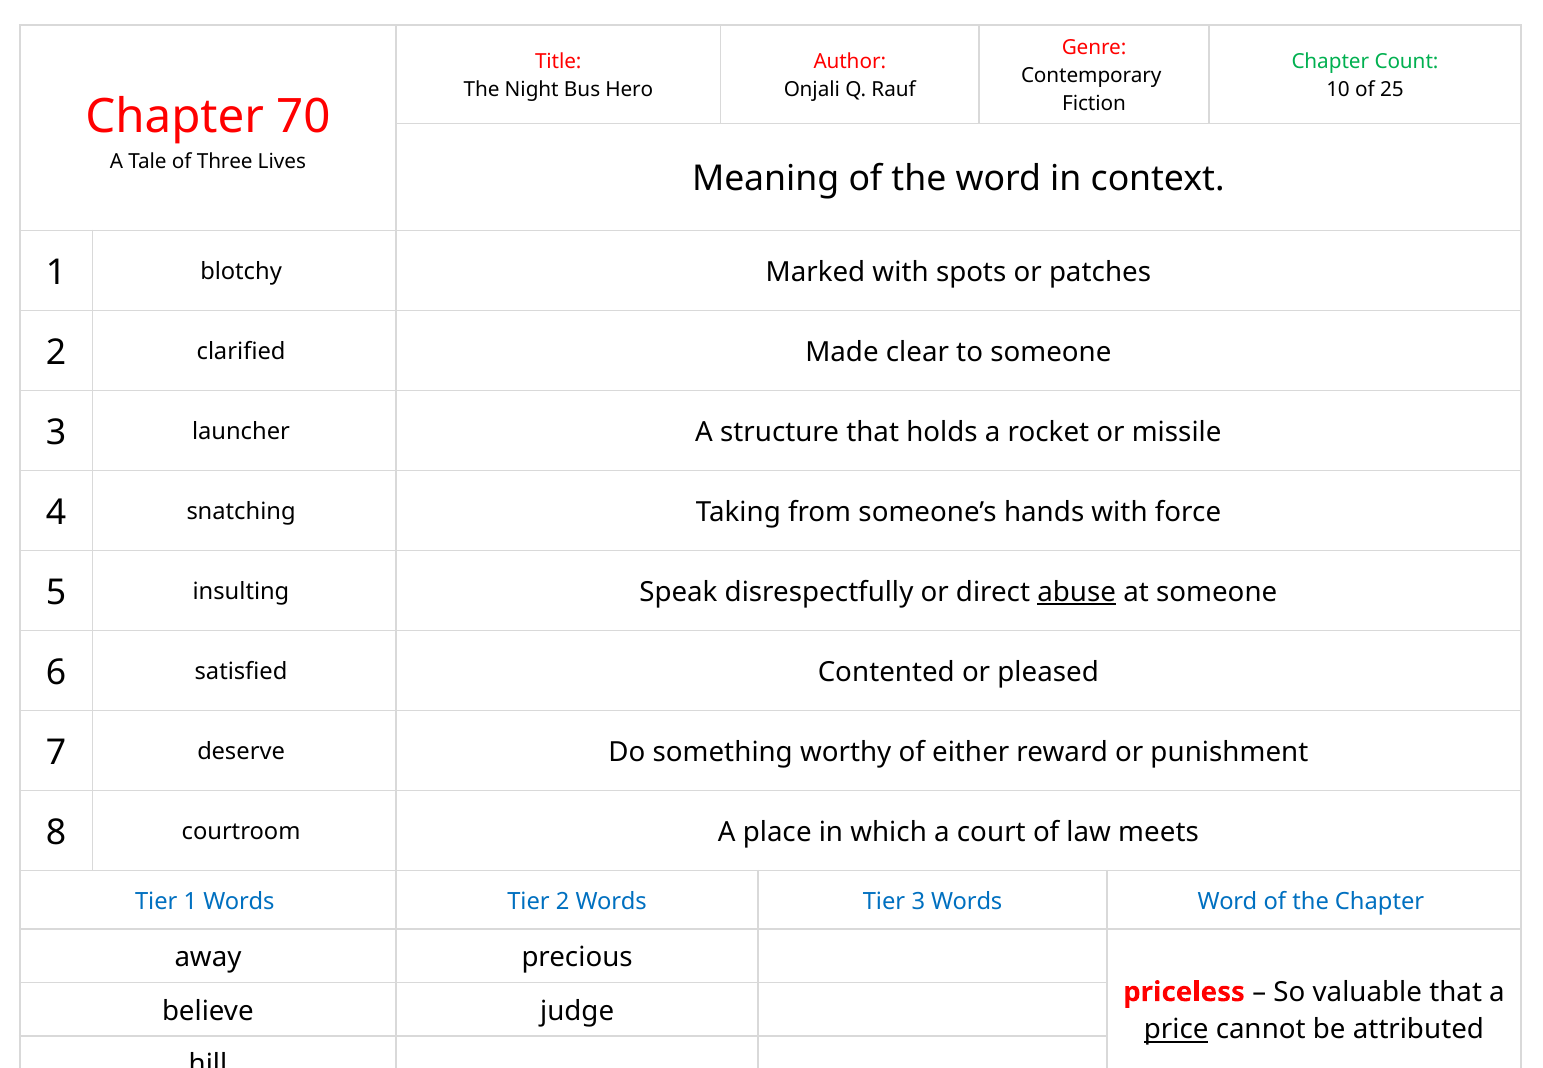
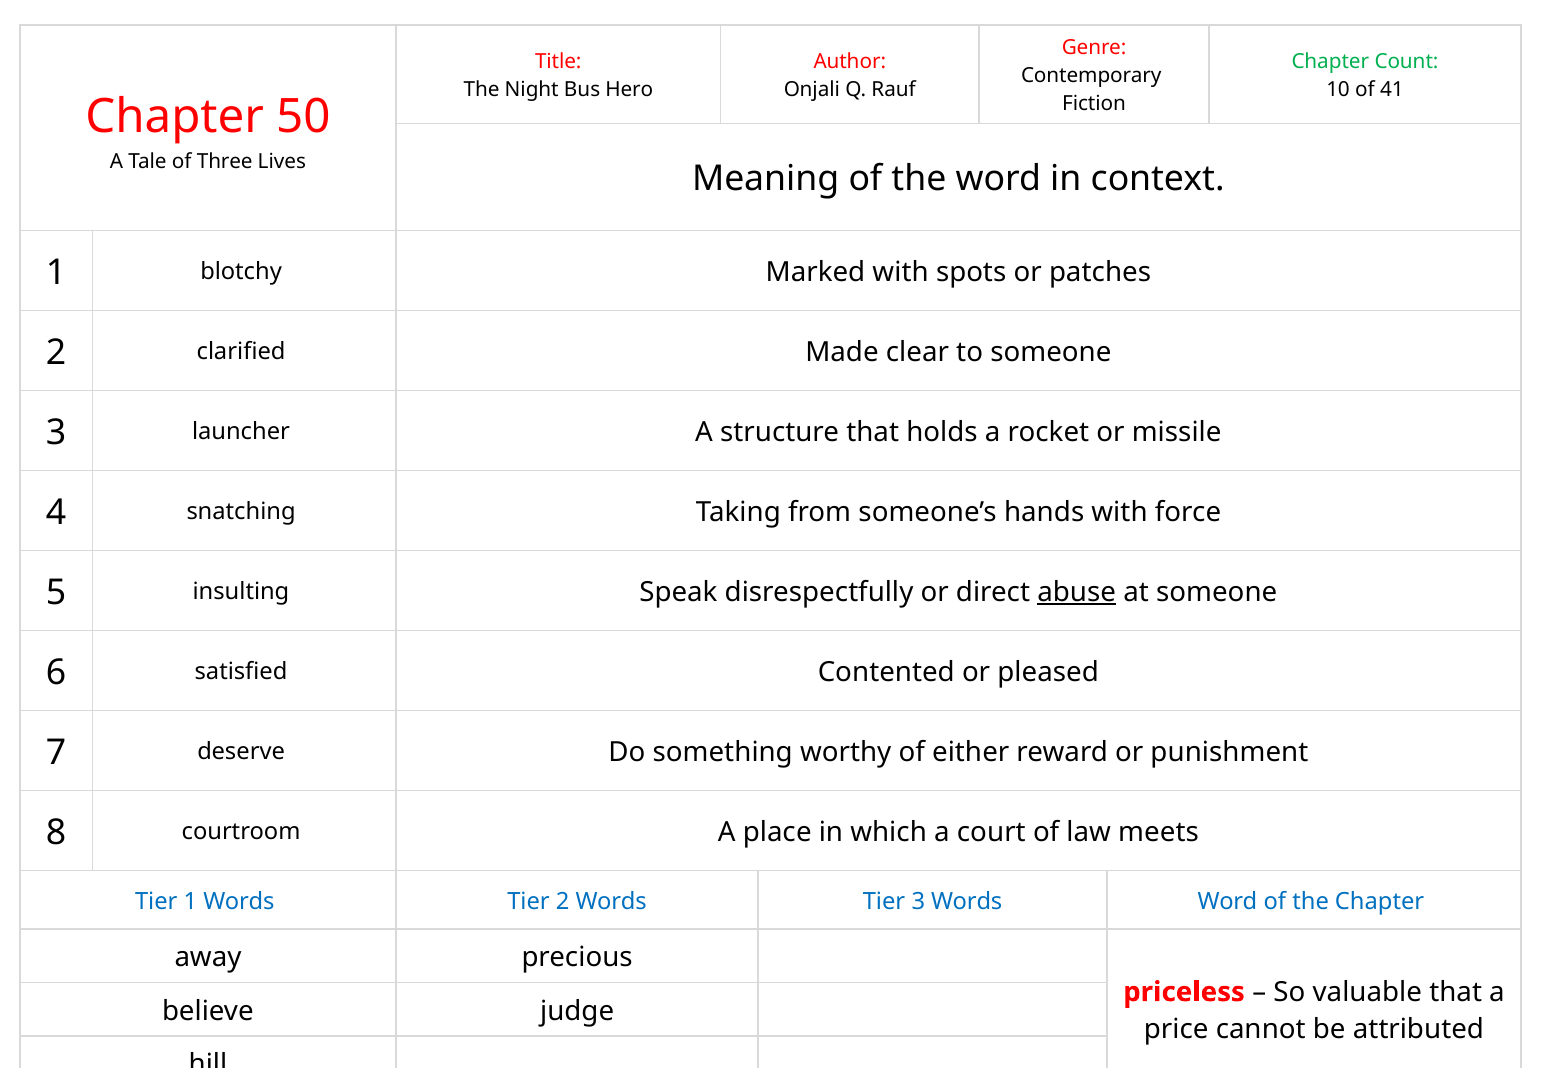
25: 25 -> 41 (1392, 89)
70: 70 -> 50 (303, 117)
price underline: present -> none (1176, 1030)
